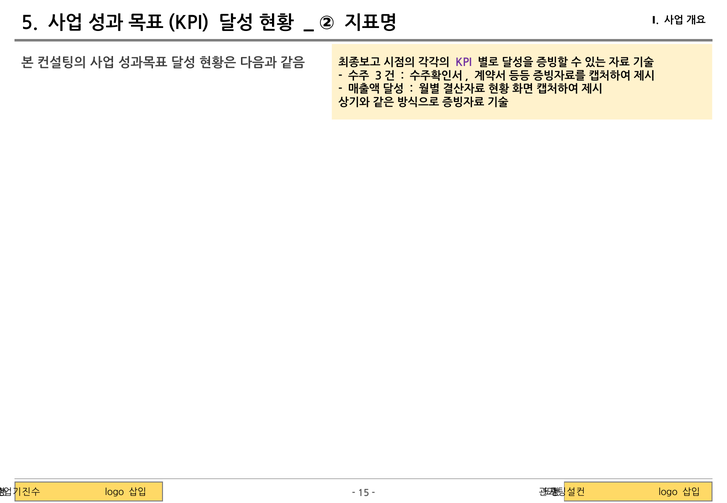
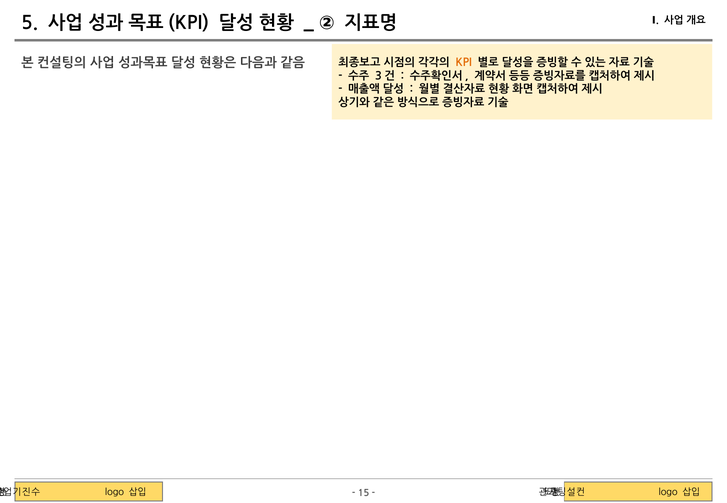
KPI colour: purple -> orange (464, 62)
